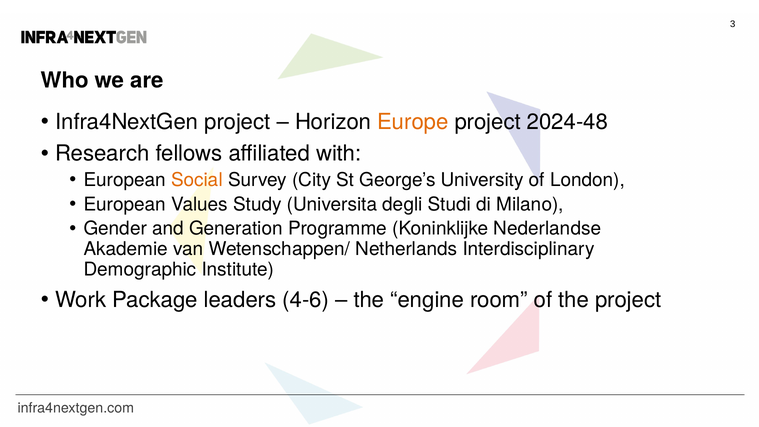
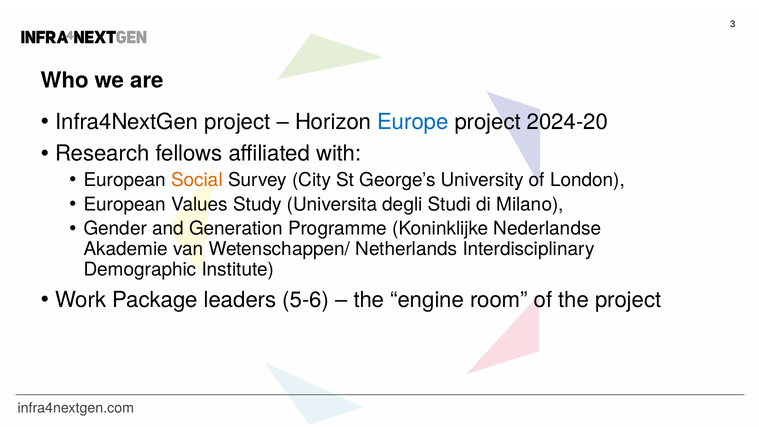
Europe colour: orange -> blue (413, 122)
2024-48: 2024-48 -> 2024-20 (567, 122)
4-6: 4-6 -> 5-6 (306, 300)
